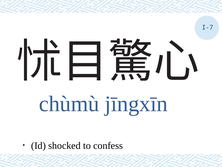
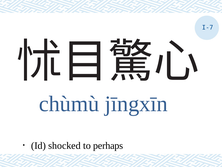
confess: confess -> perhaps (108, 145)
